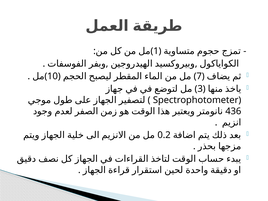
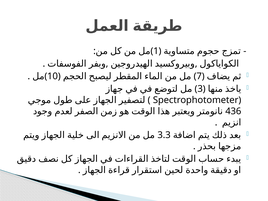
0.2: 0.2 -> 3.3 (164, 135)
